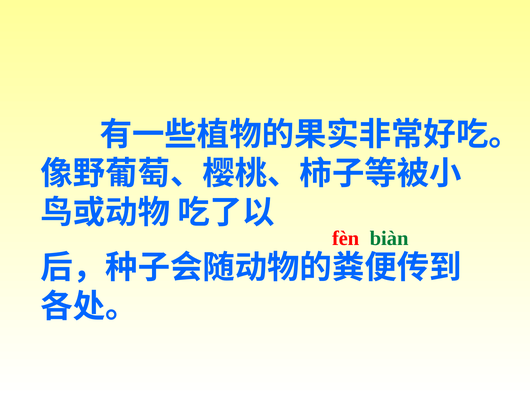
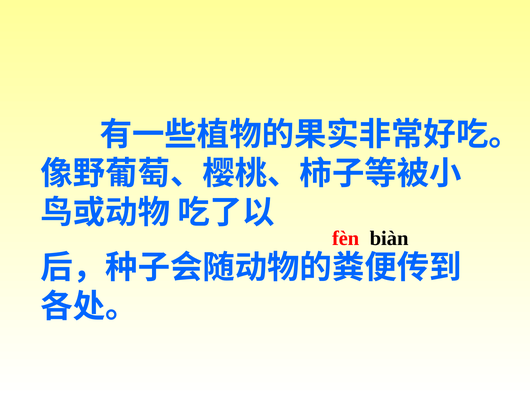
biàn colour: green -> black (389, 238)
